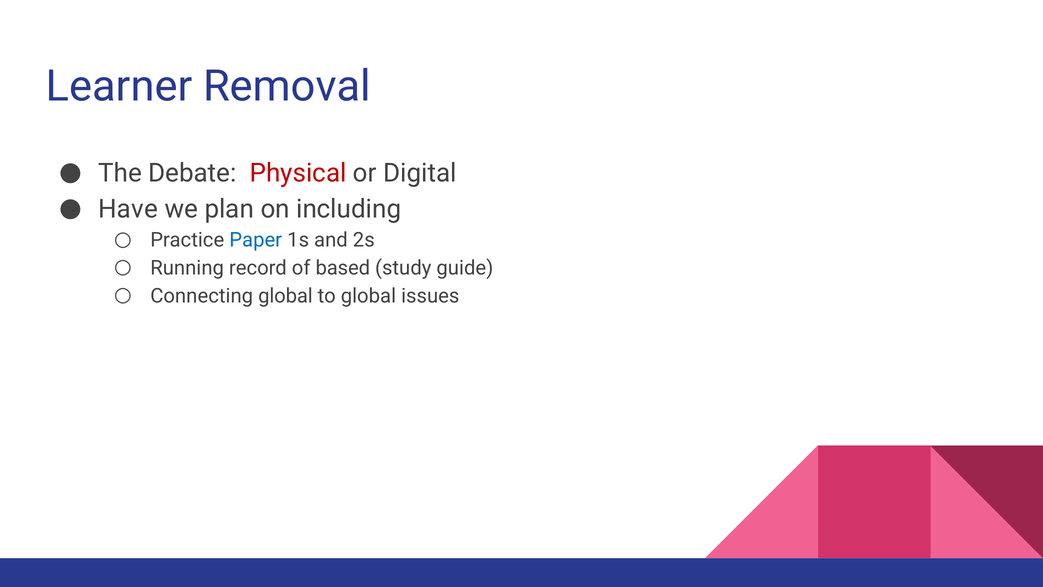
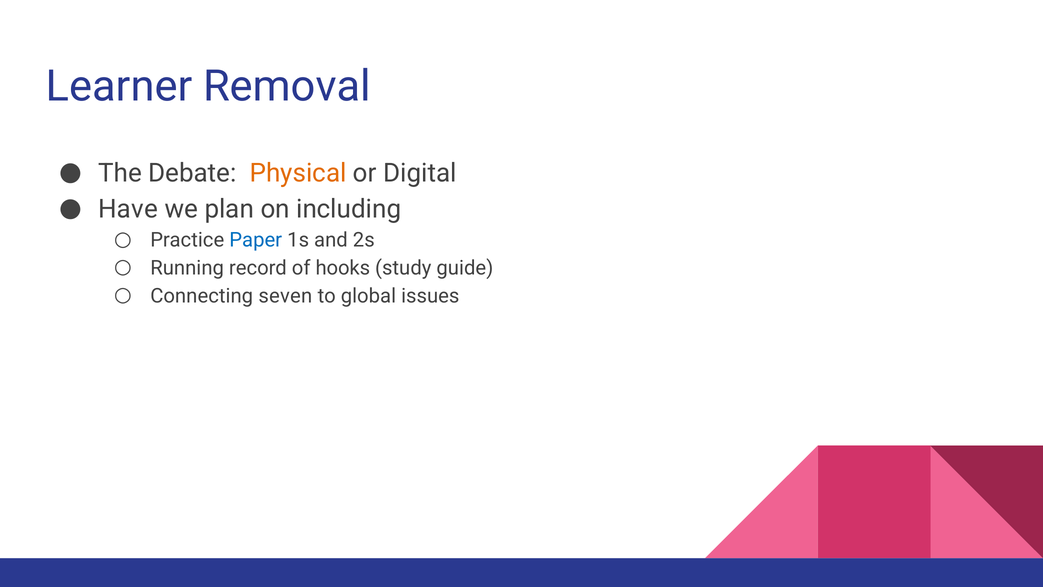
Physical colour: red -> orange (298, 173)
based: based -> hooks (343, 268)
Connecting global: global -> seven (285, 296)
